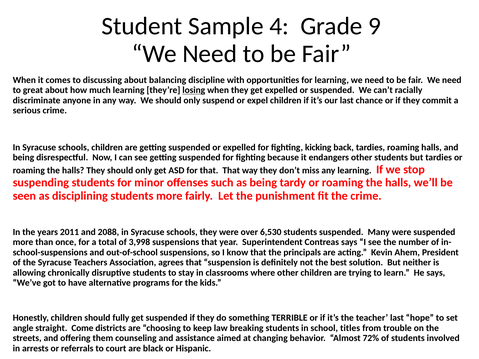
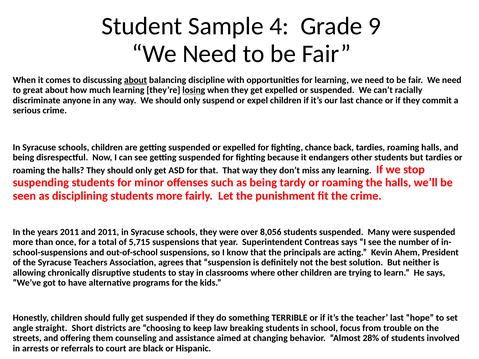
about underline: none -> present (135, 80)
fighting kicking: kicking -> chance (318, 147)
and 2088: 2088 -> 2011 (108, 232)
6,530: 6,530 -> 8,056 (271, 232)
3,998: 3,998 -> 5,715 (139, 242)
Come: Come -> Short (82, 328)
titles: titles -> focus (350, 328)
72%: 72% -> 28% (371, 338)
